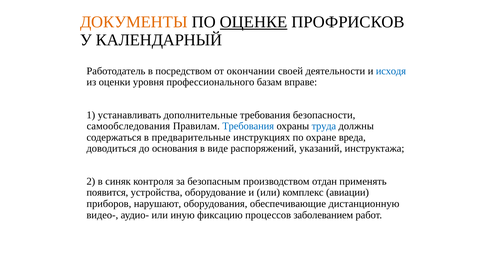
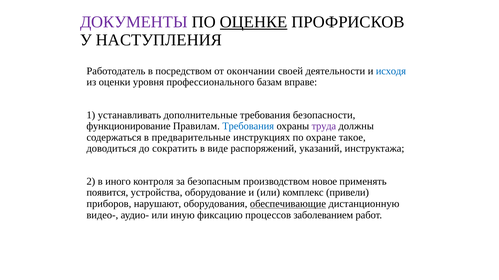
ДОКУМЕНТЫ colour: orange -> purple (134, 22)
КАЛЕНДАРНЫЙ: КАЛЕНДАРНЫЙ -> НАСТУПЛЕНИЯ (159, 40)
самообследования: самообследования -> функционирование (128, 126)
труда colour: blue -> purple (324, 126)
вреда: вреда -> такое (352, 138)
основания: основания -> сократить (175, 149)
синяк: синяк -> иного (118, 182)
отдан: отдан -> новое (325, 182)
авиации: авиации -> привели (348, 193)
обеспечивающие underline: none -> present (288, 204)
